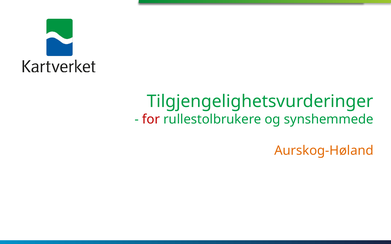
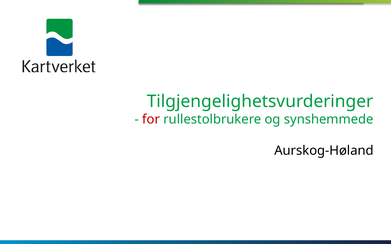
Aurskog-Høland colour: orange -> black (324, 151)
